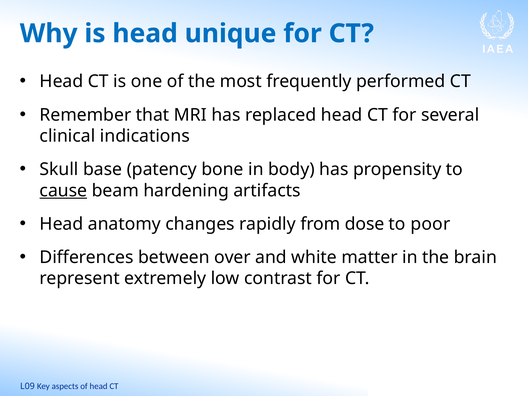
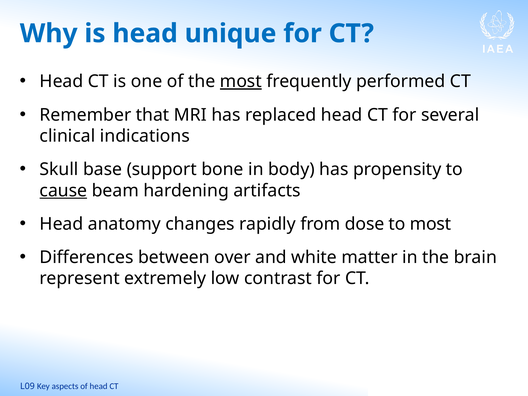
most underline: none -> present (241, 81)
patency: patency -> support (162, 169)
to poor: poor -> most (431, 224)
